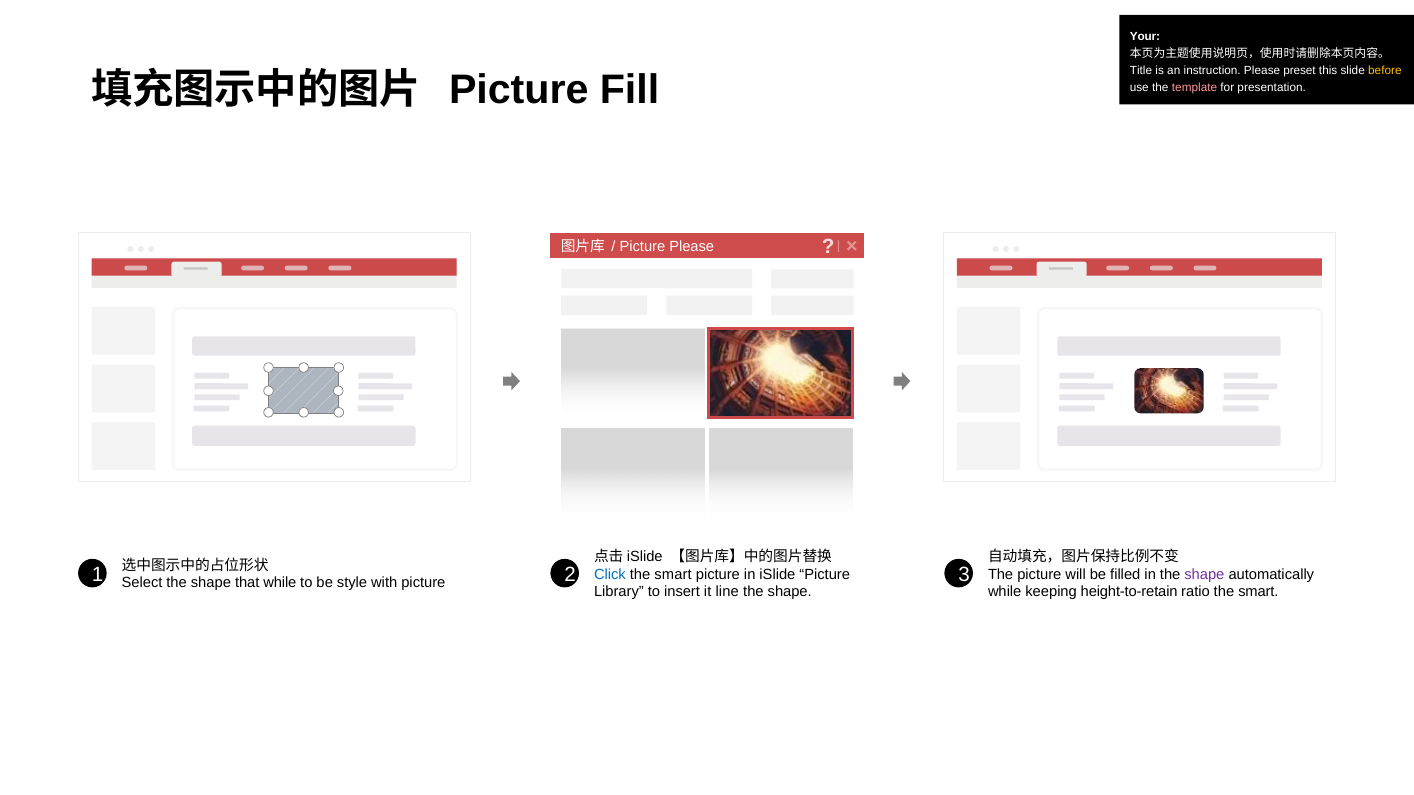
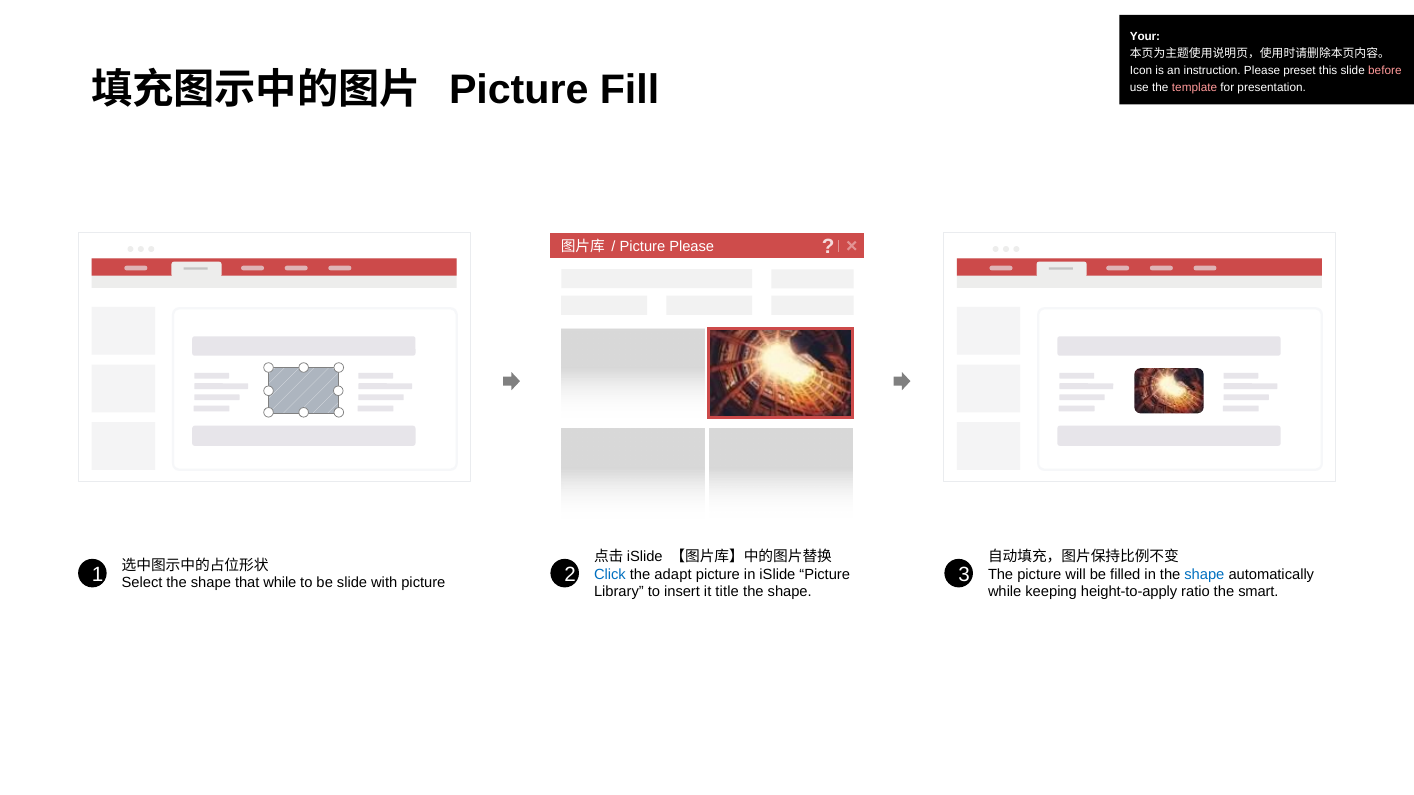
Title: Title -> Icon (1141, 70)
before colour: yellow -> pink (1385, 70)
smart: smart -> adapt (673, 574)
shape colour: purple -> blue (1204, 574)
be style: style -> slide (352, 583)
line: line -> title (727, 592)
height-to-retain: height-to-retain -> height-to-apply (1129, 592)
